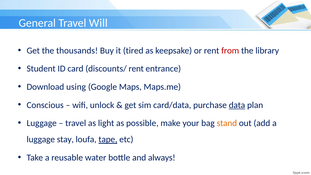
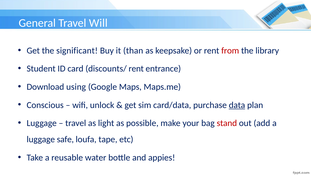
thousands: thousands -> significant (77, 51)
tired: tired -> than (133, 51)
stand colour: orange -> red (227, 123)
stay: stay -> safe (65, 139)
tape underline: present -> none (108, 139)
always: always -> appies (162, 158)
